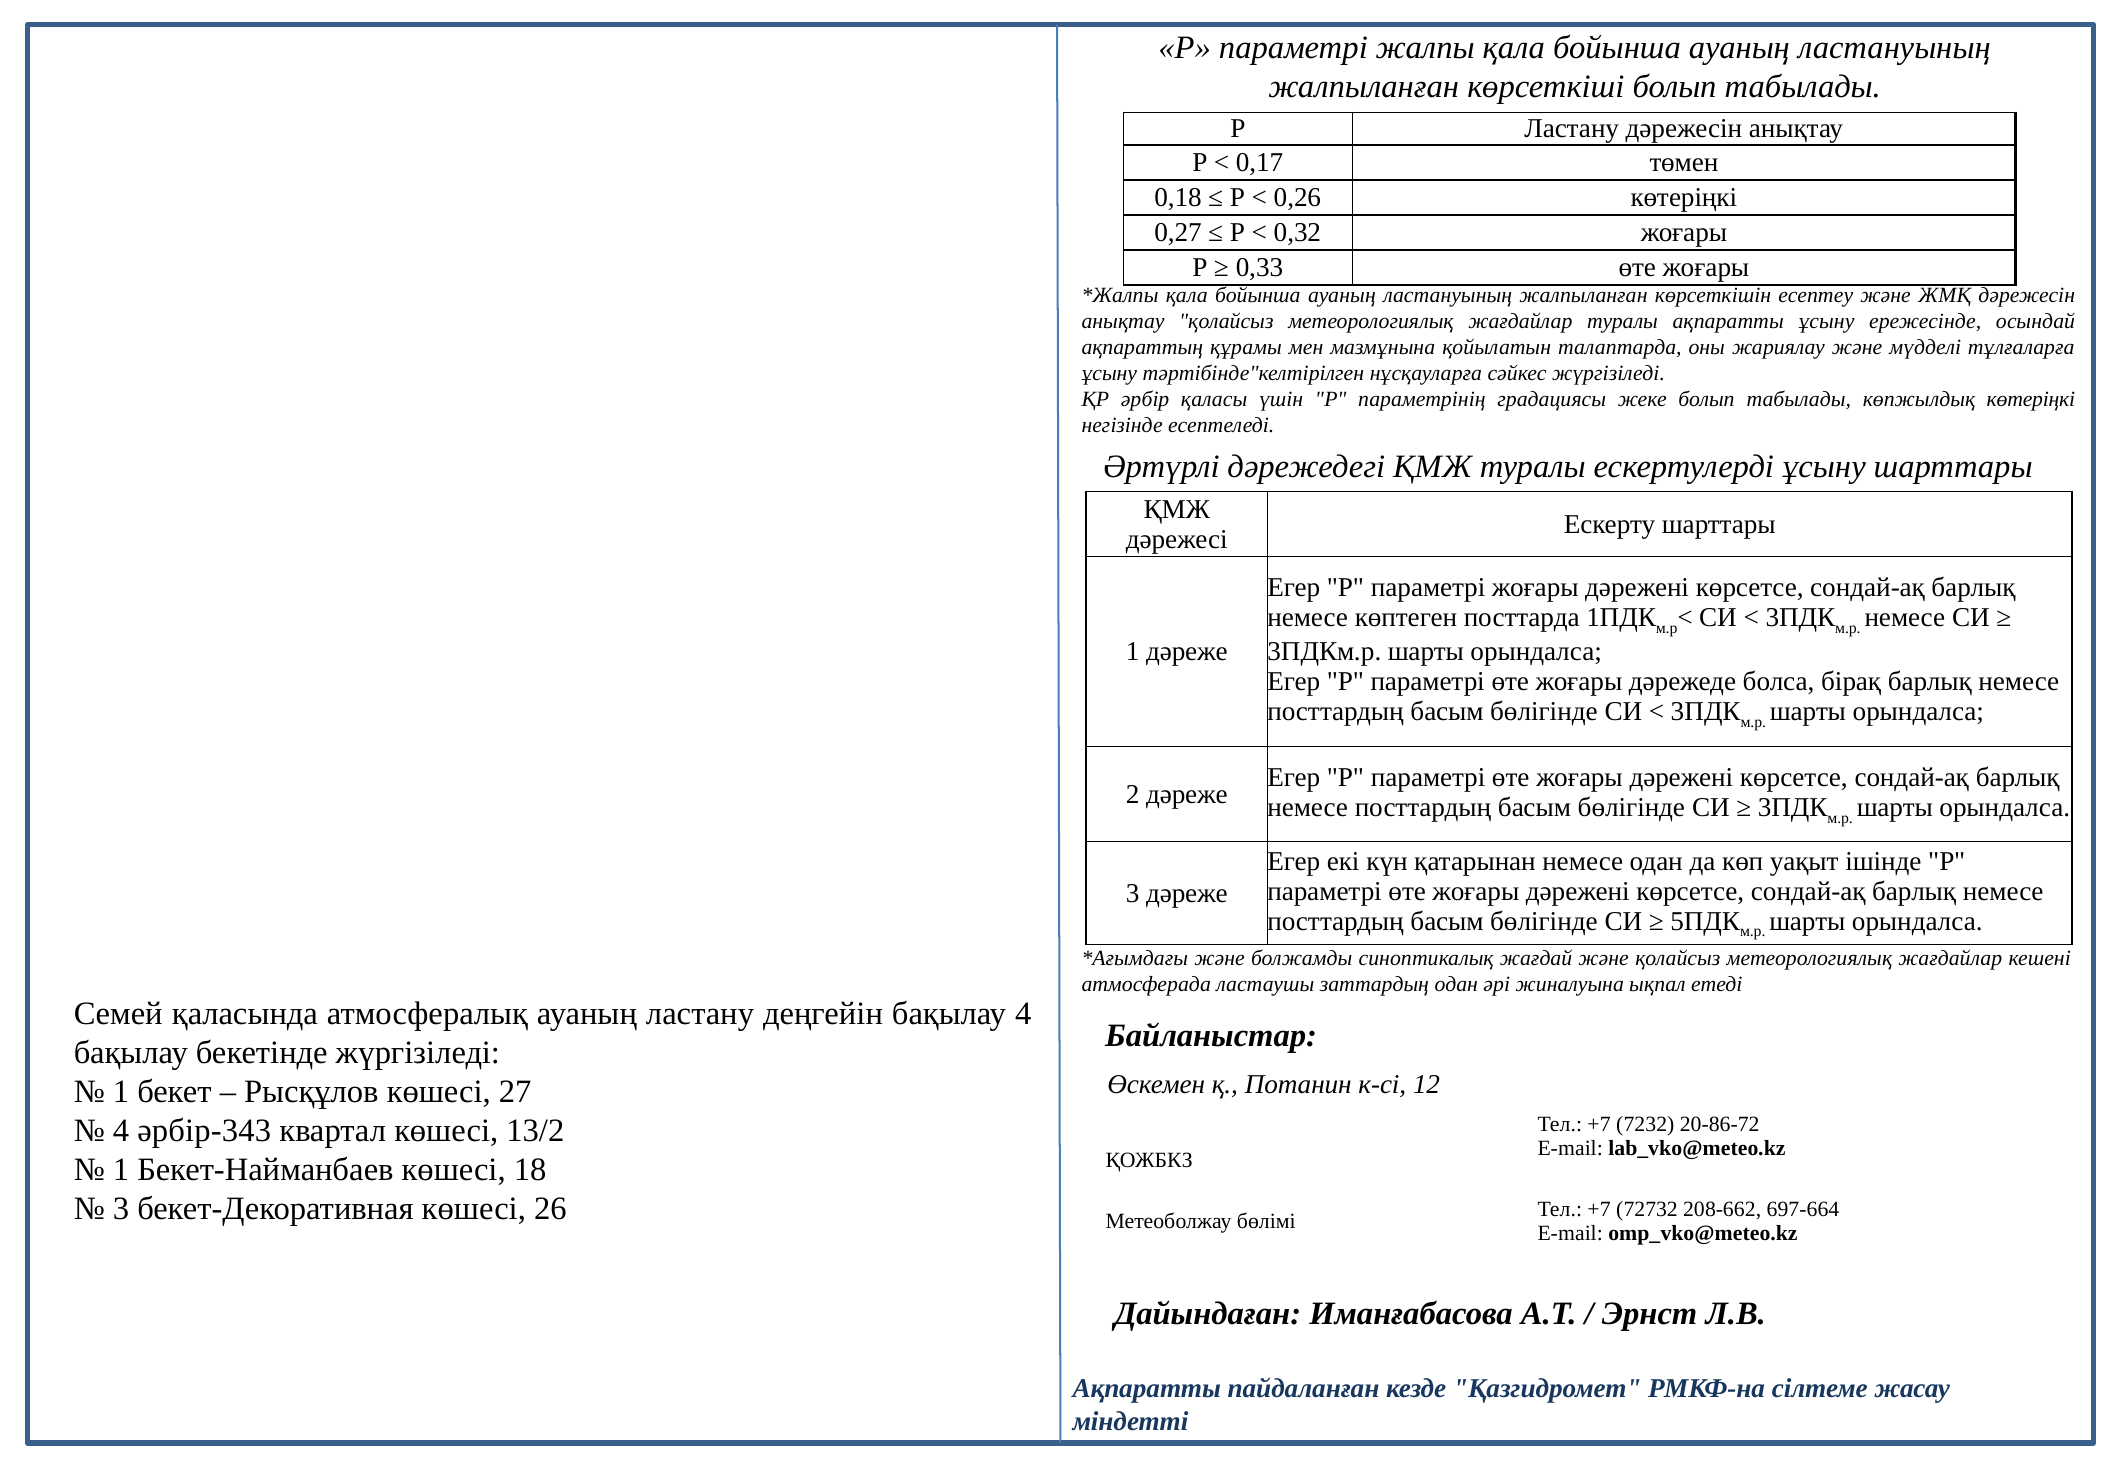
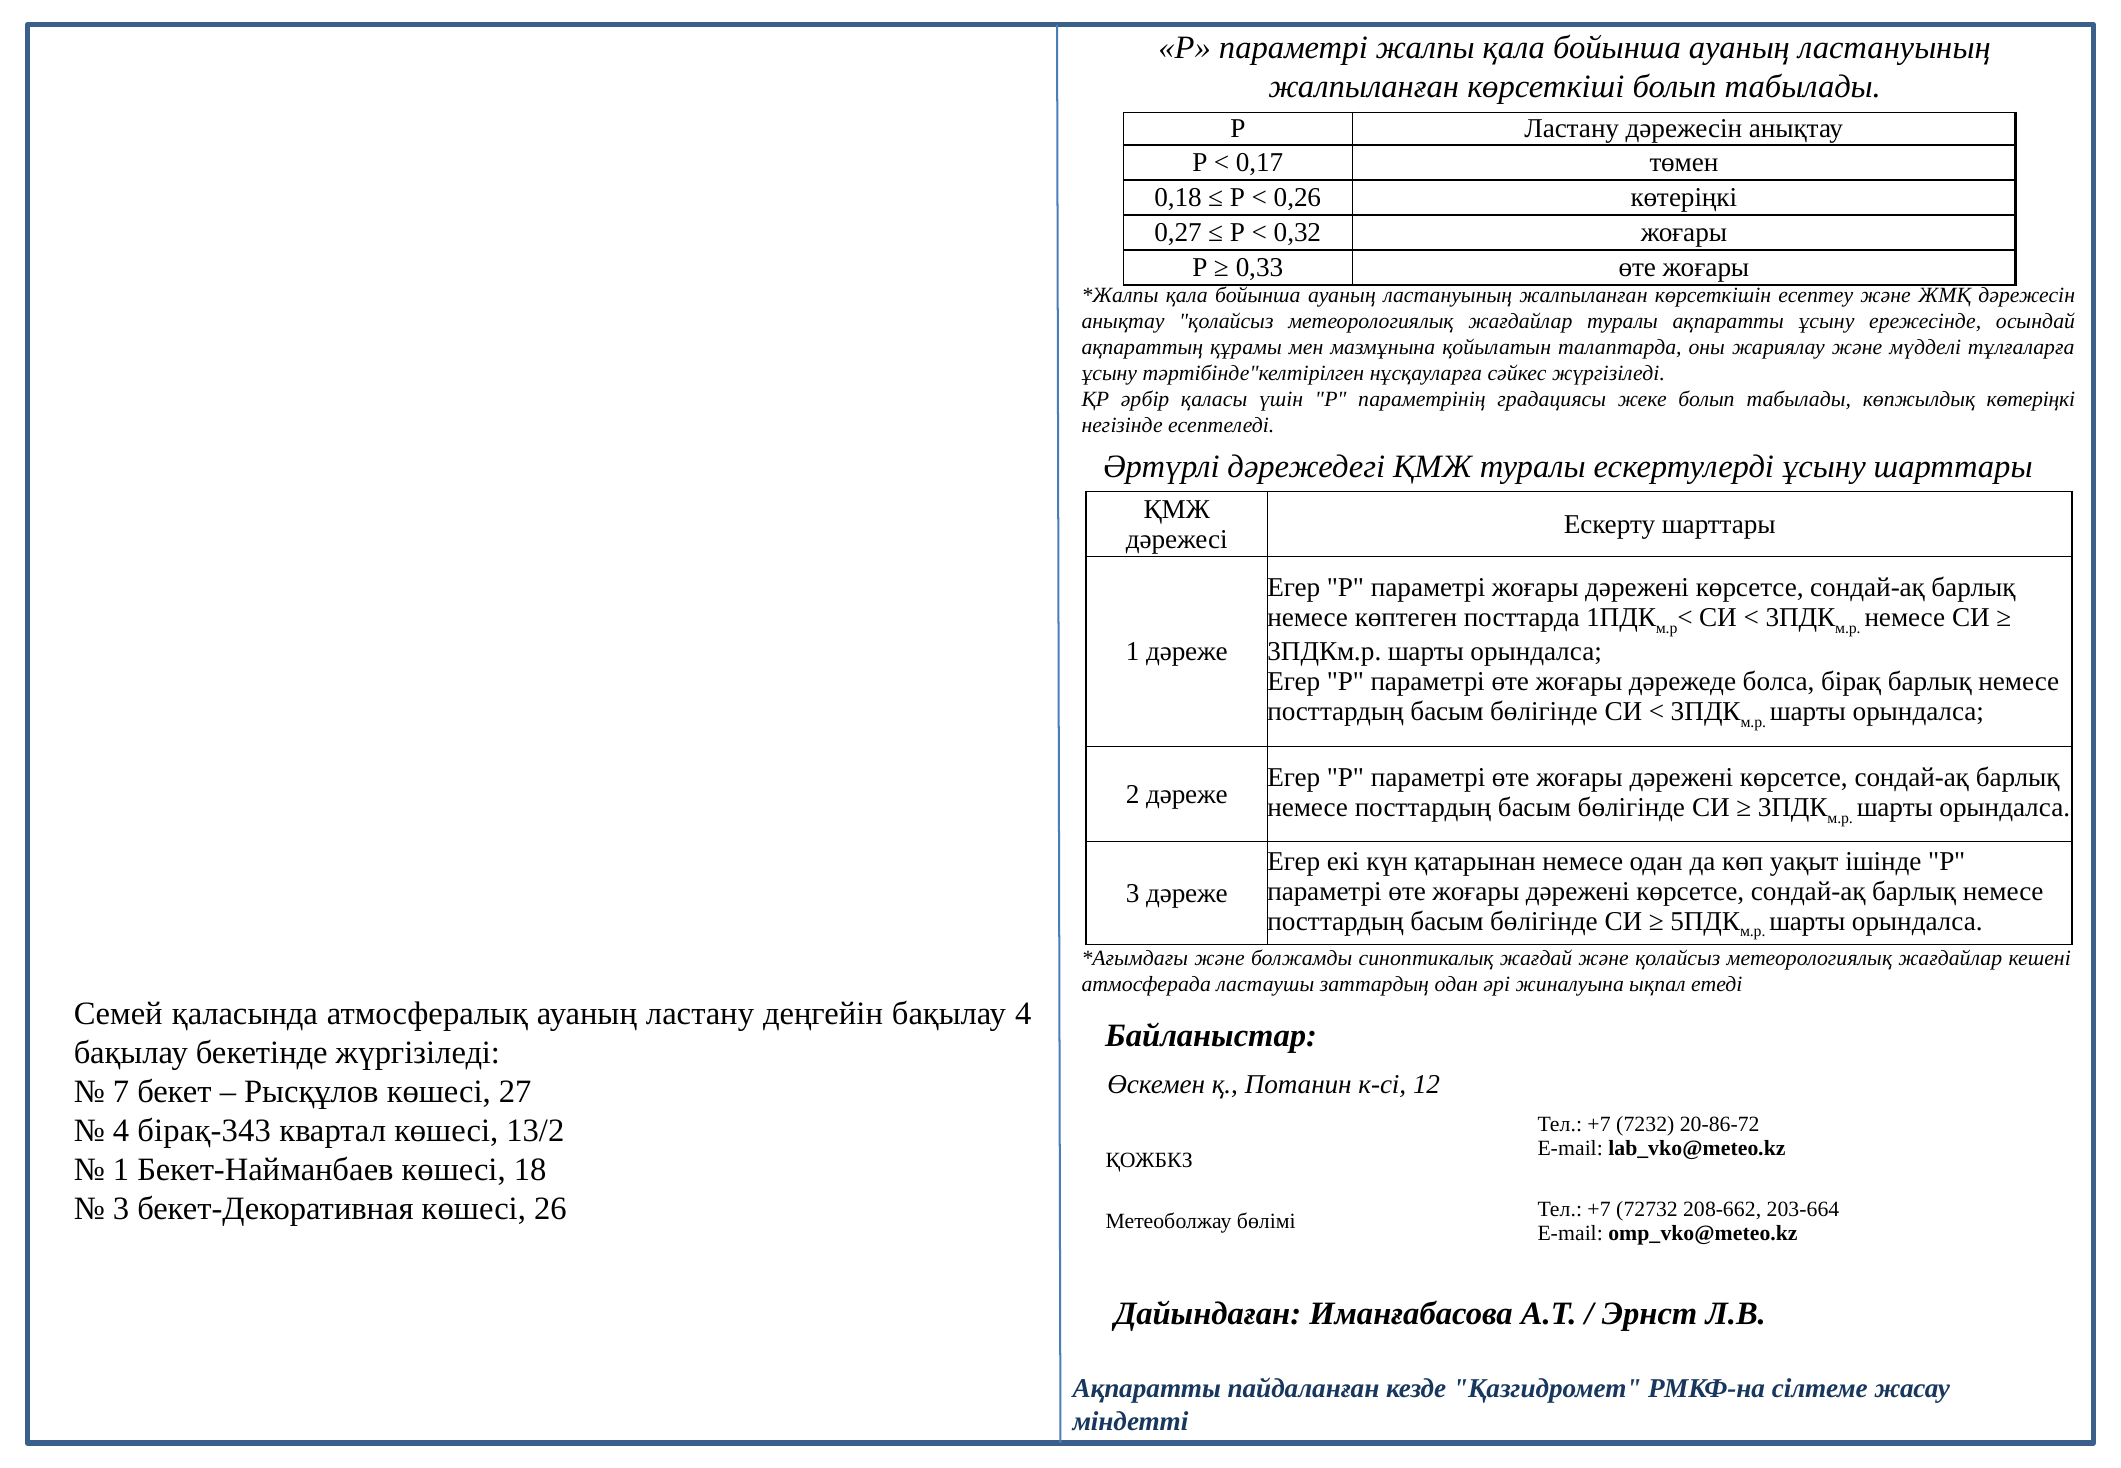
1: 1 -> 7 (121, 1092)
әрбір-343: әрбір-343 -> бірақ-343 (204, 1131)
697-664: 697-664 -> 203-664 (1803, 1210)
